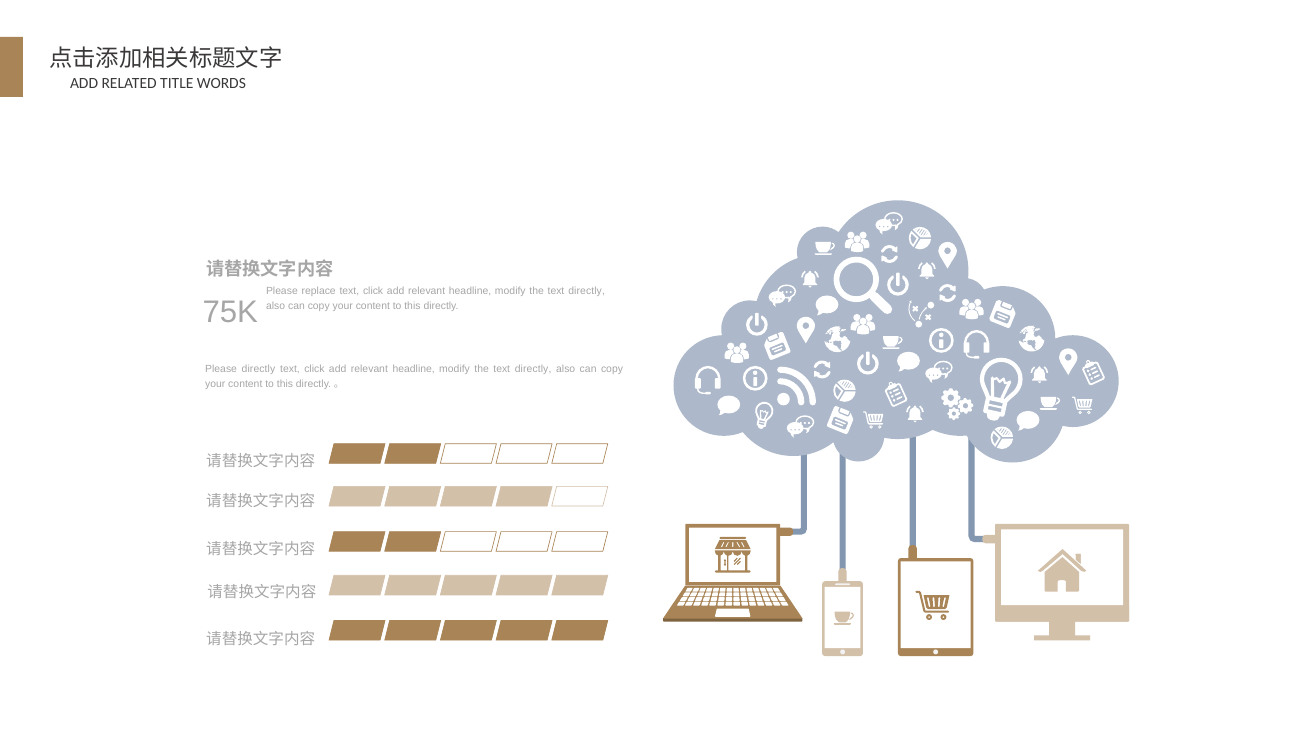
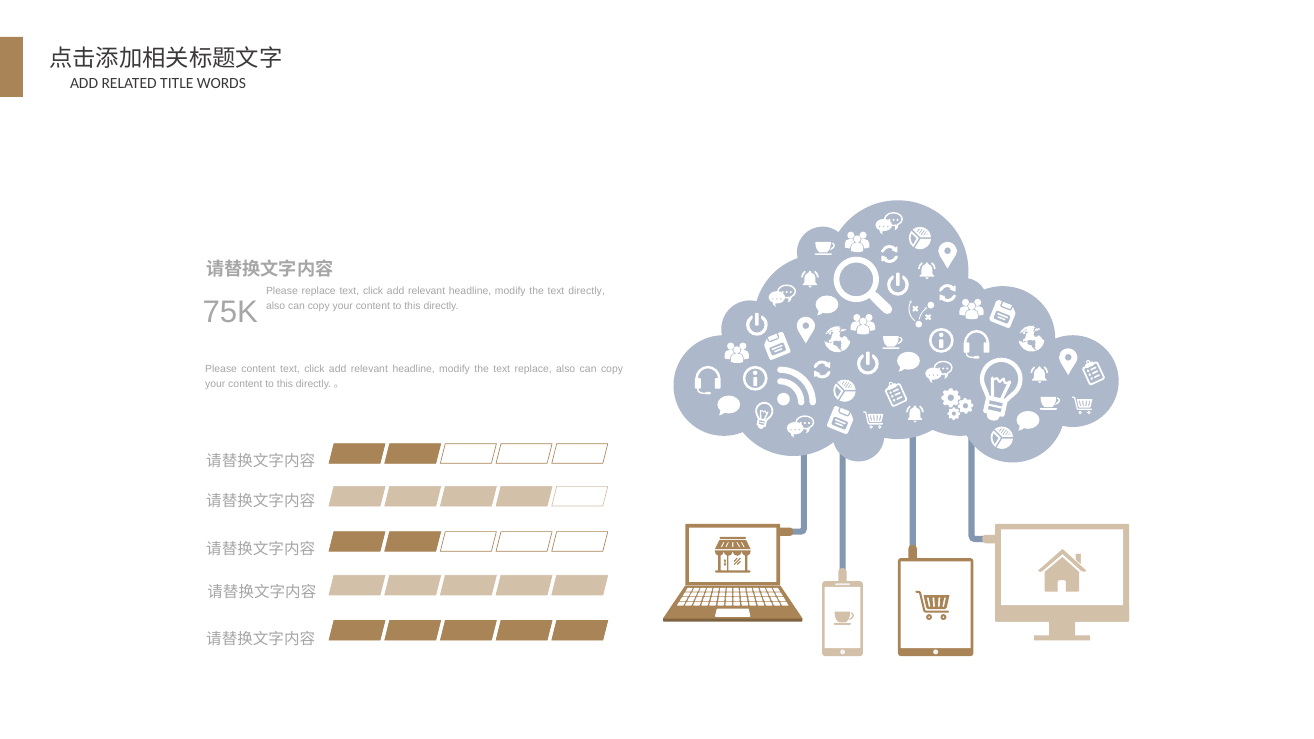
Please directly: directly -> content (259, 369)
directly: directly -> replace (533, 369)
